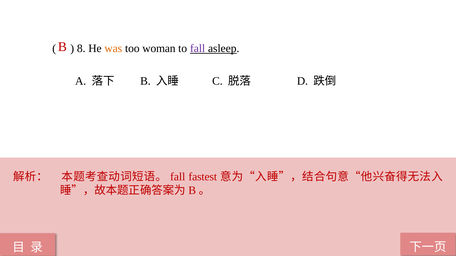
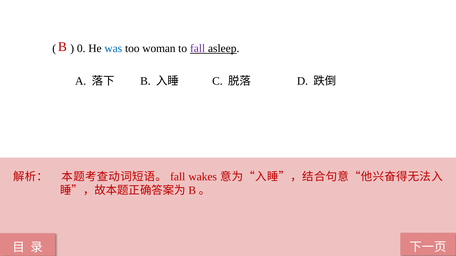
8: 8 -> 0 (81, 48)
was colour: orange -> blue (113, 48)
fastest: fastest -> wakes (203, 177)
